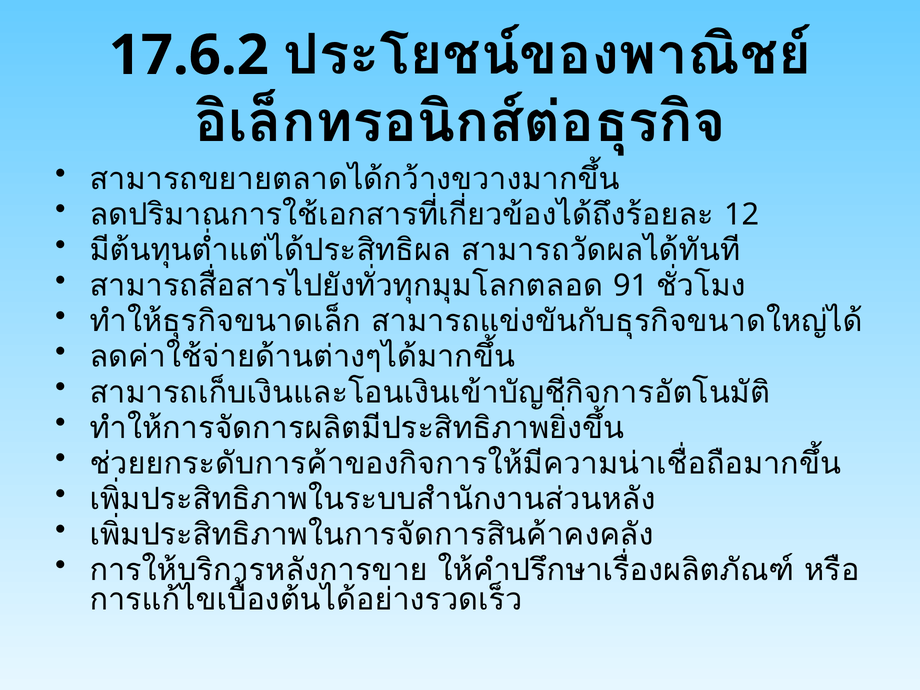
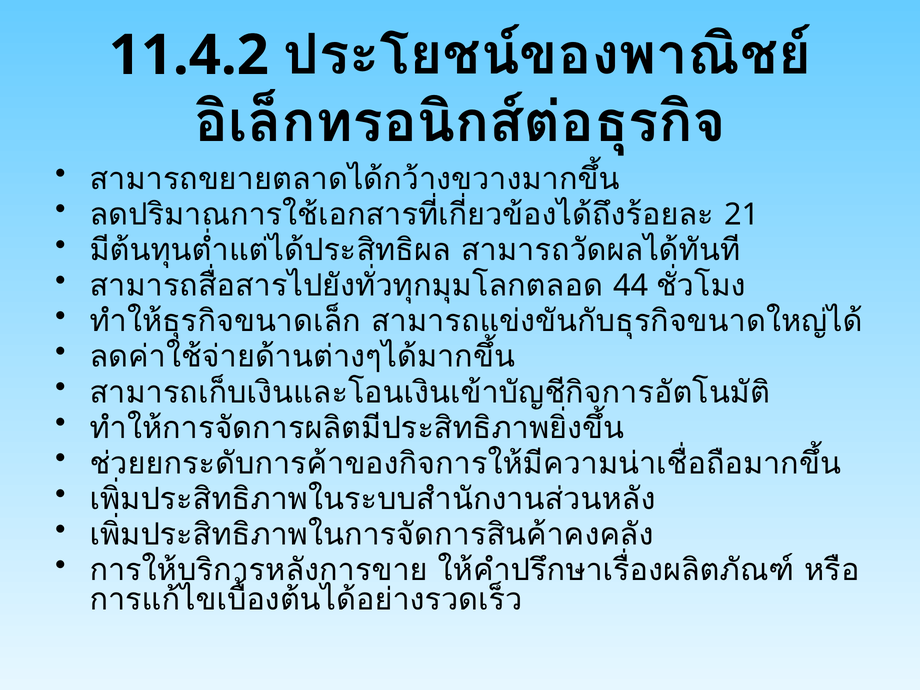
17.6.2: 17.6.2 -> 11.4.2 (189, 55)
12: 12 -> 21 (742, 215)
91: 91 -> 44 (631, 286)
